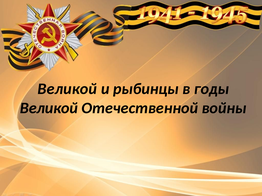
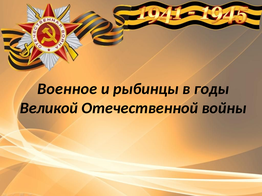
Великой: Великой -> Военное (67, 89)
